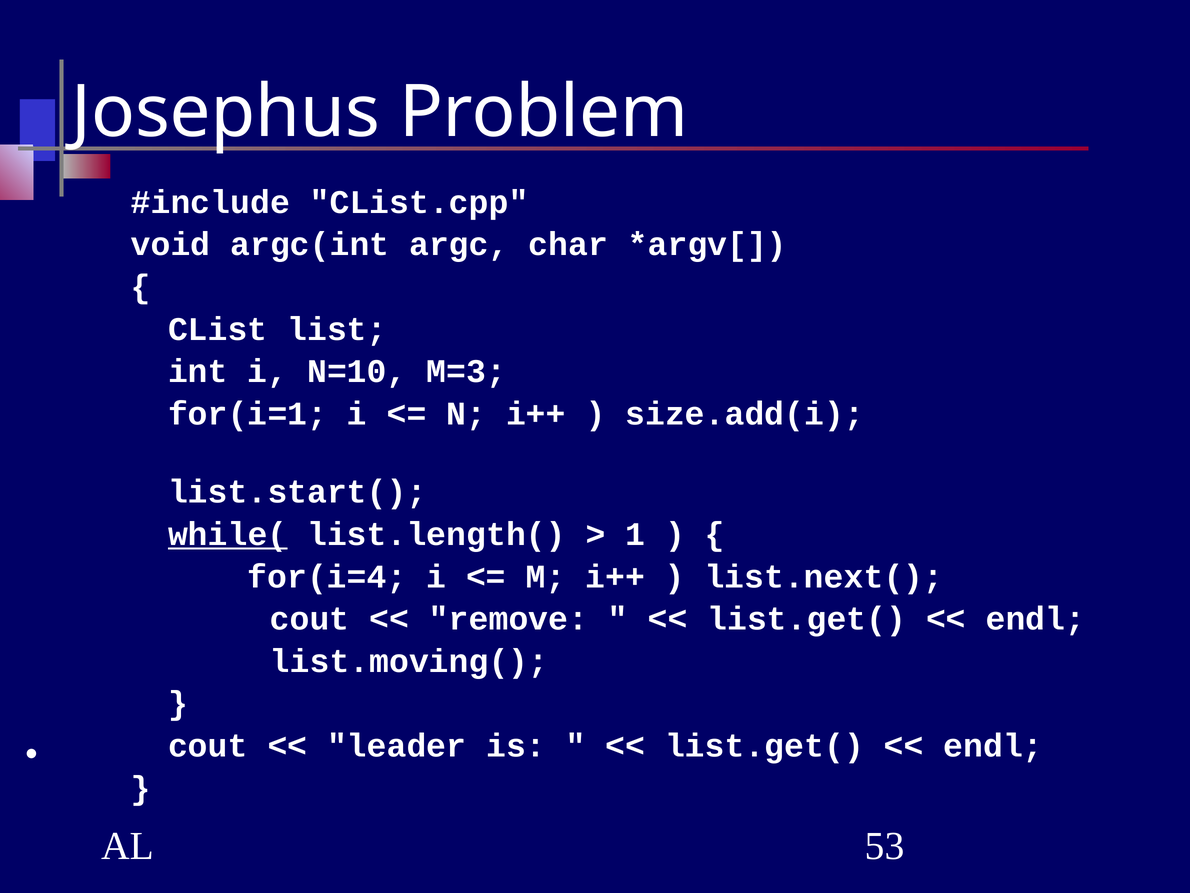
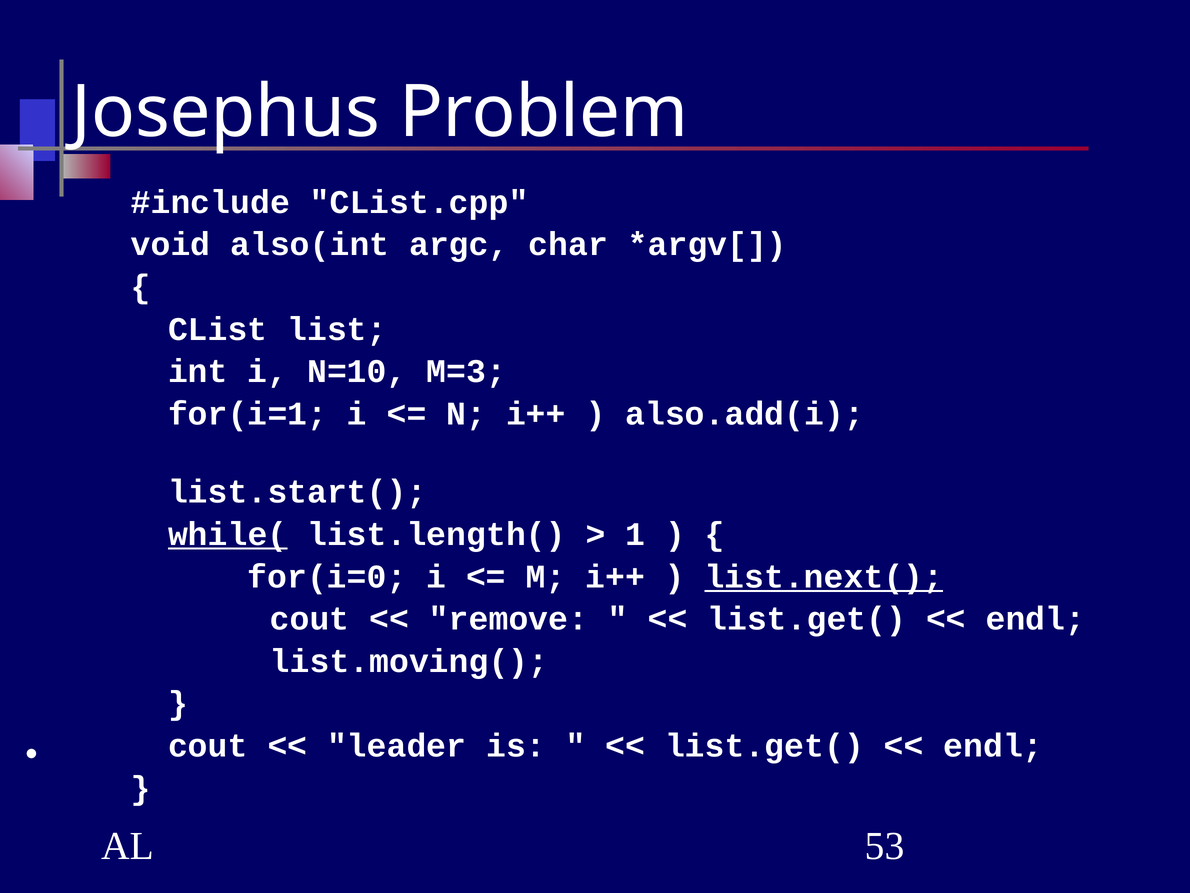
argc(int: argc(int -> also(int (310, 244)
size.add(i: size.add(i -> also.add(i (745, 414)
for(i=4: for(i=4 -> for(i=0 (327, 576)
list.next( underline: none -> present (824, 576)
